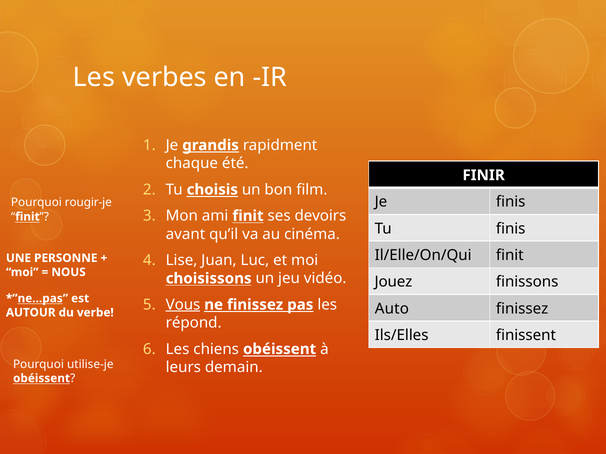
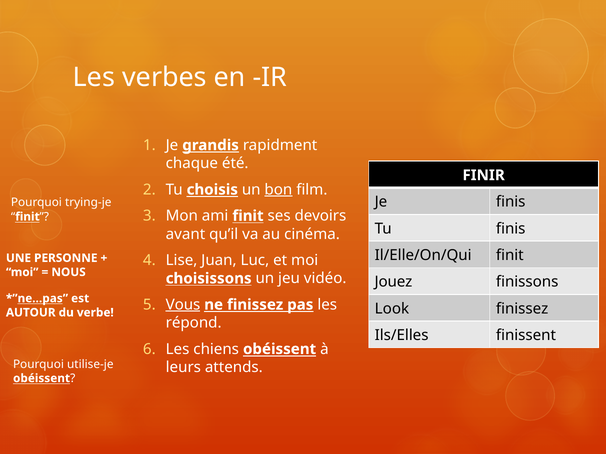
bon underline: none -> present (278, 190)
rougir-je: rougir-je -> trying-je (88, 203)
Auto: Auto -> Look (392, 309)
demain: demain -> attends (234, 368)
